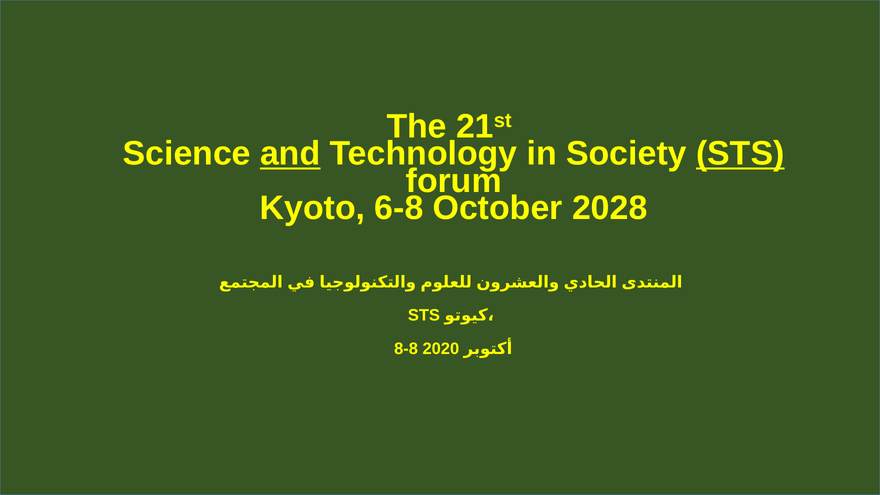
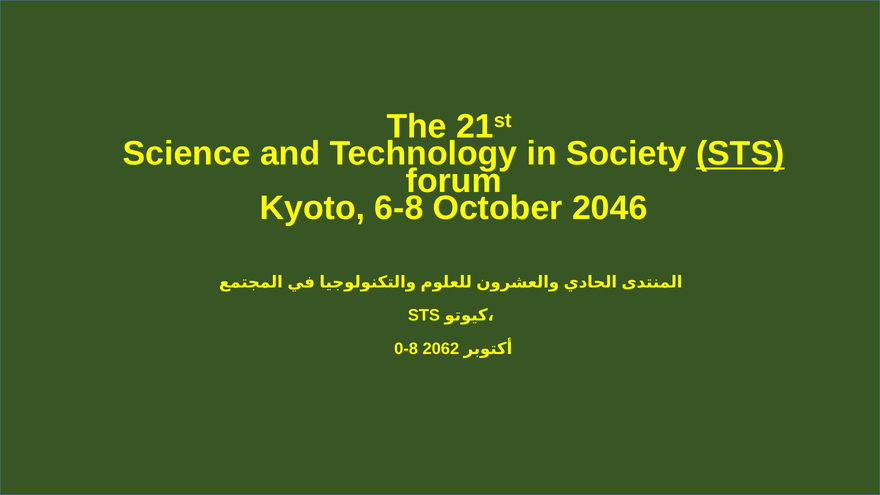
and underline: present -> none (290, 154)
2028: 2028 -> 2046 (610, 208)
8-8: 8-8 -> 0-8 (406, 349)
2020: 2020 -> 2062 (441, 349)
